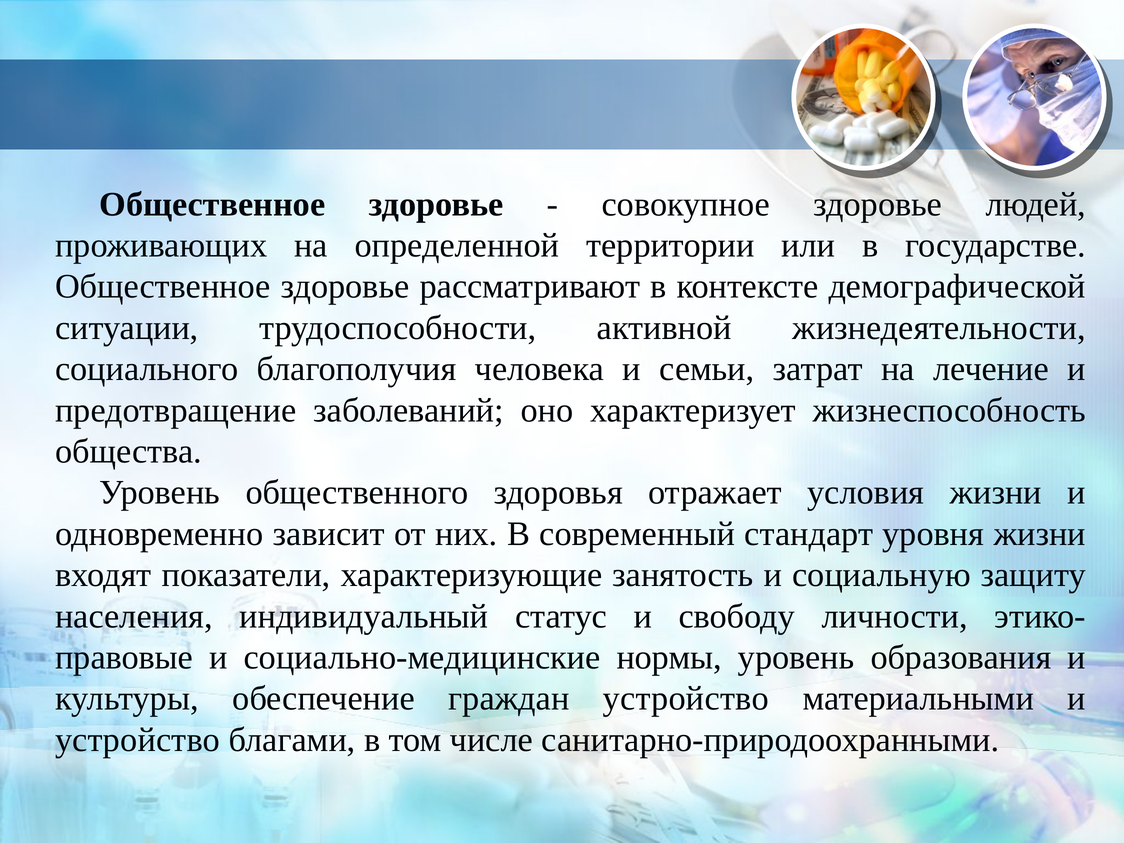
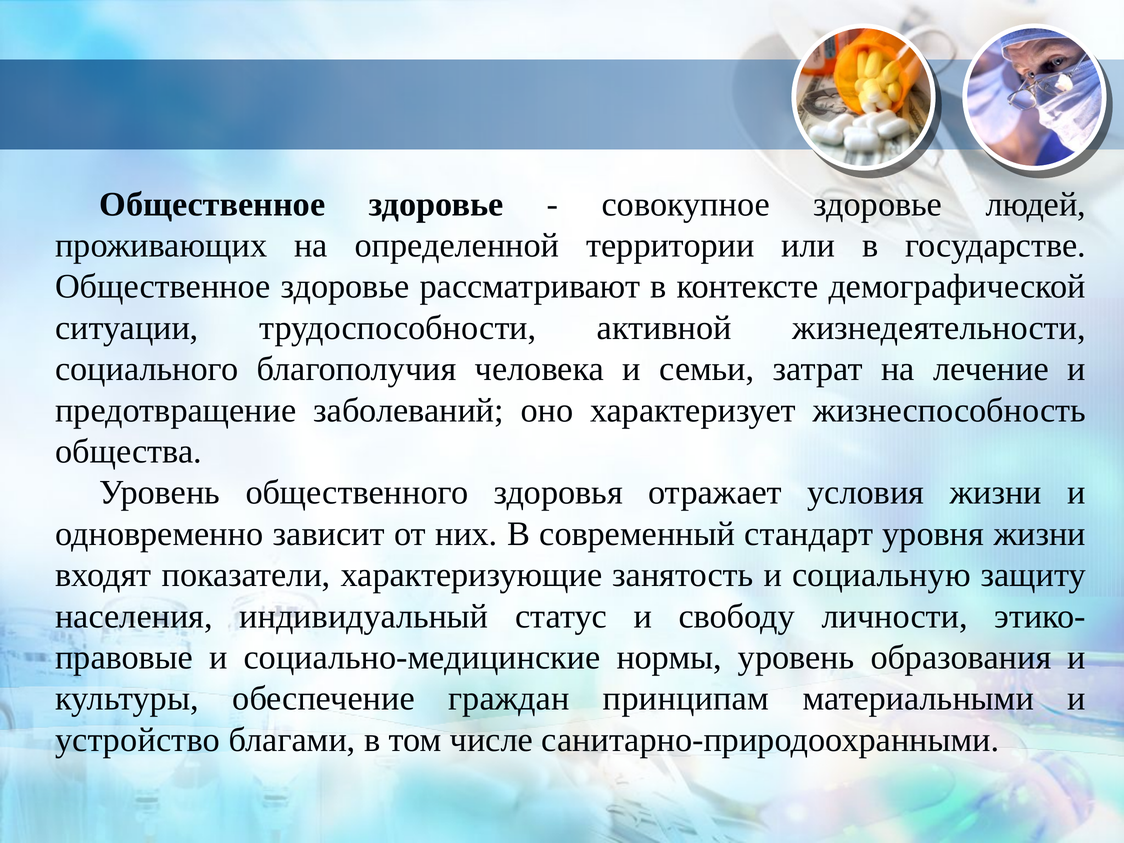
граждан устройство: устройство -> принципам (686, 699)
